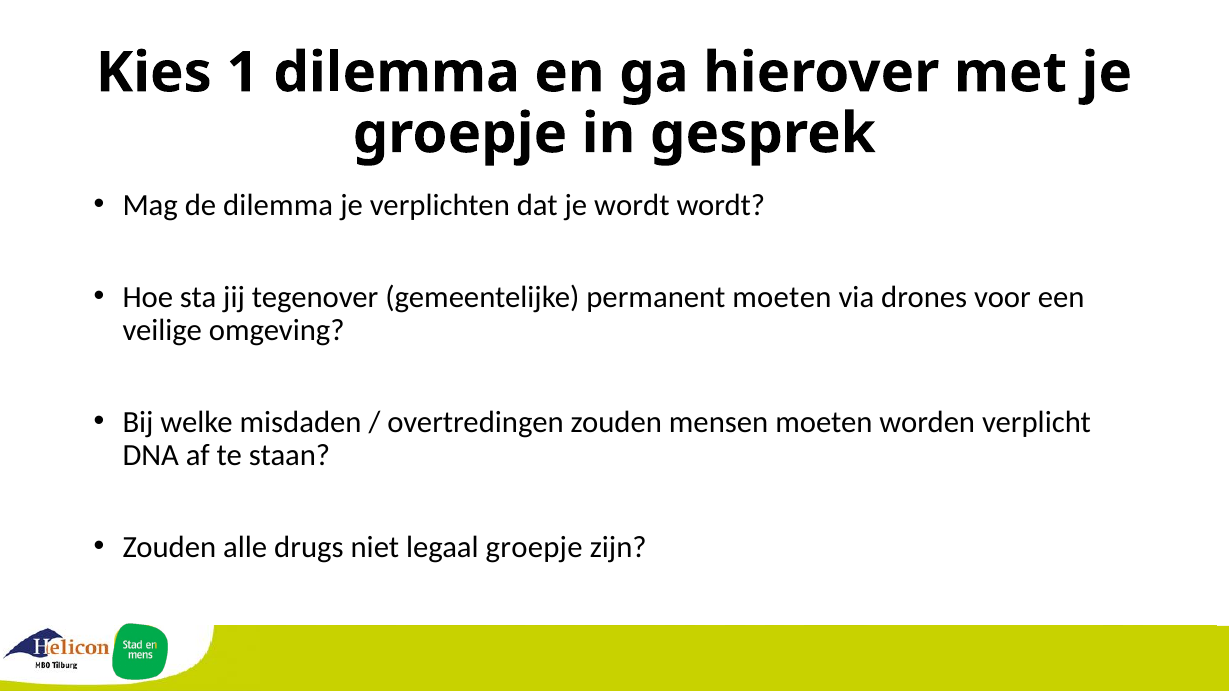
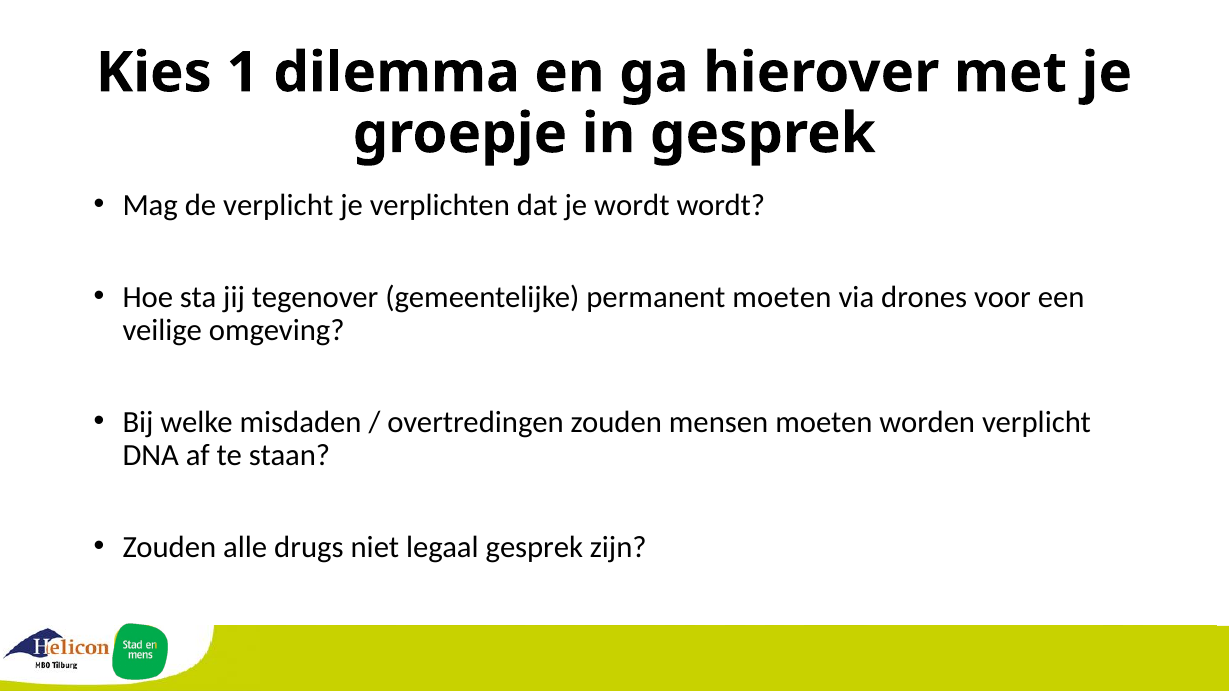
de dilemma: dilemma -> verplicht (278, 205)
legaal groepje: groepje -> gesprek (534, 547)
